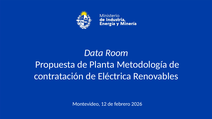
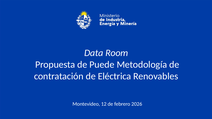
Planta: Planta -> Puede (102, 65)
